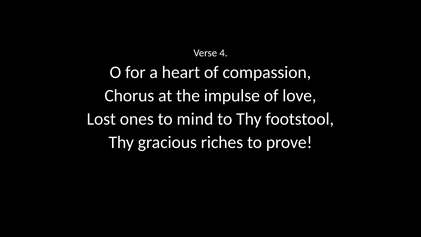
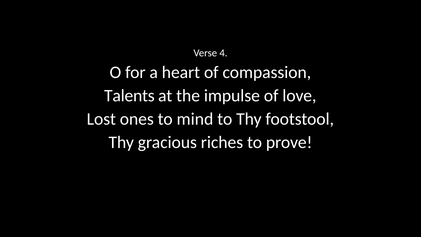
Chorus: Chorus -> Talents (129, 96)
